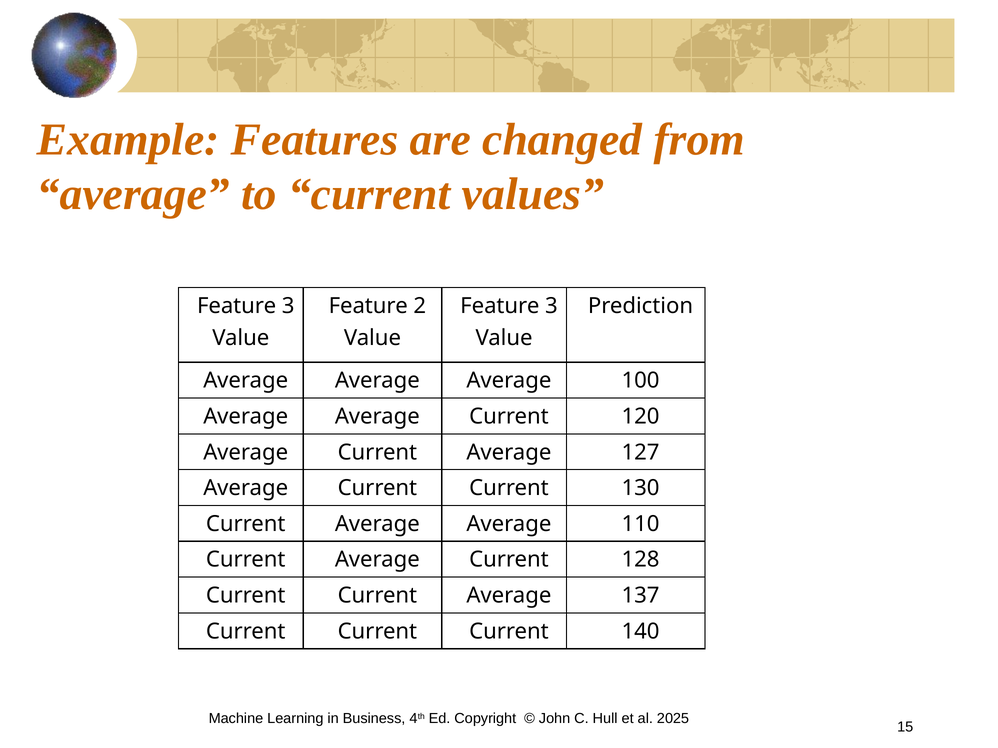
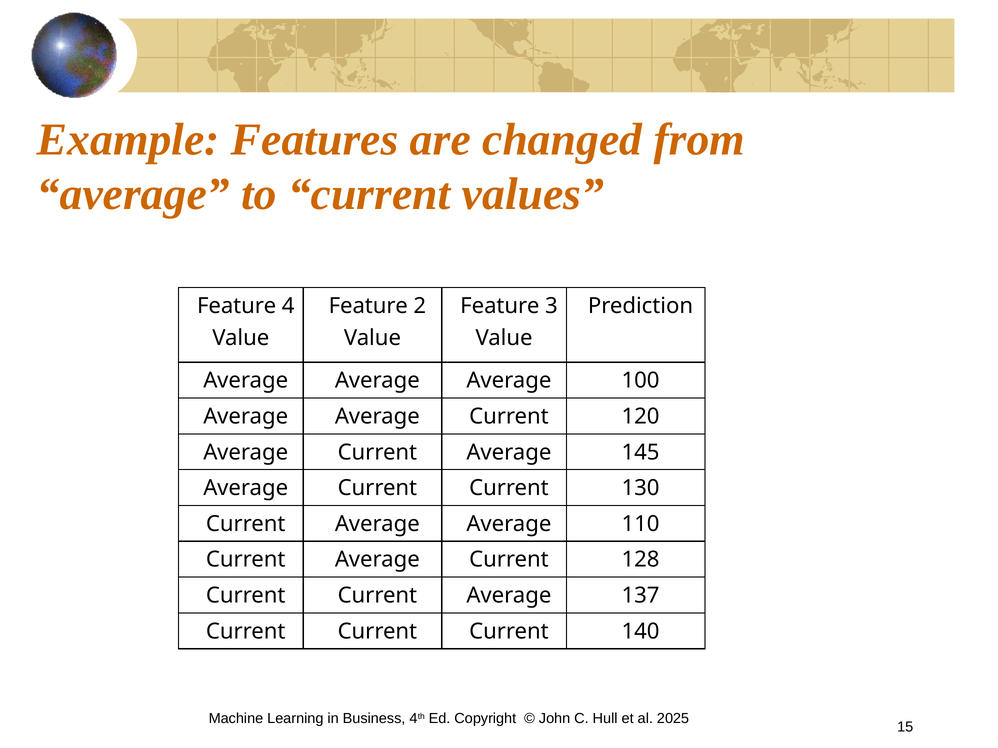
3: 3 -> 4 (288, 306)
127: 127 -> 145 (641, 453)
